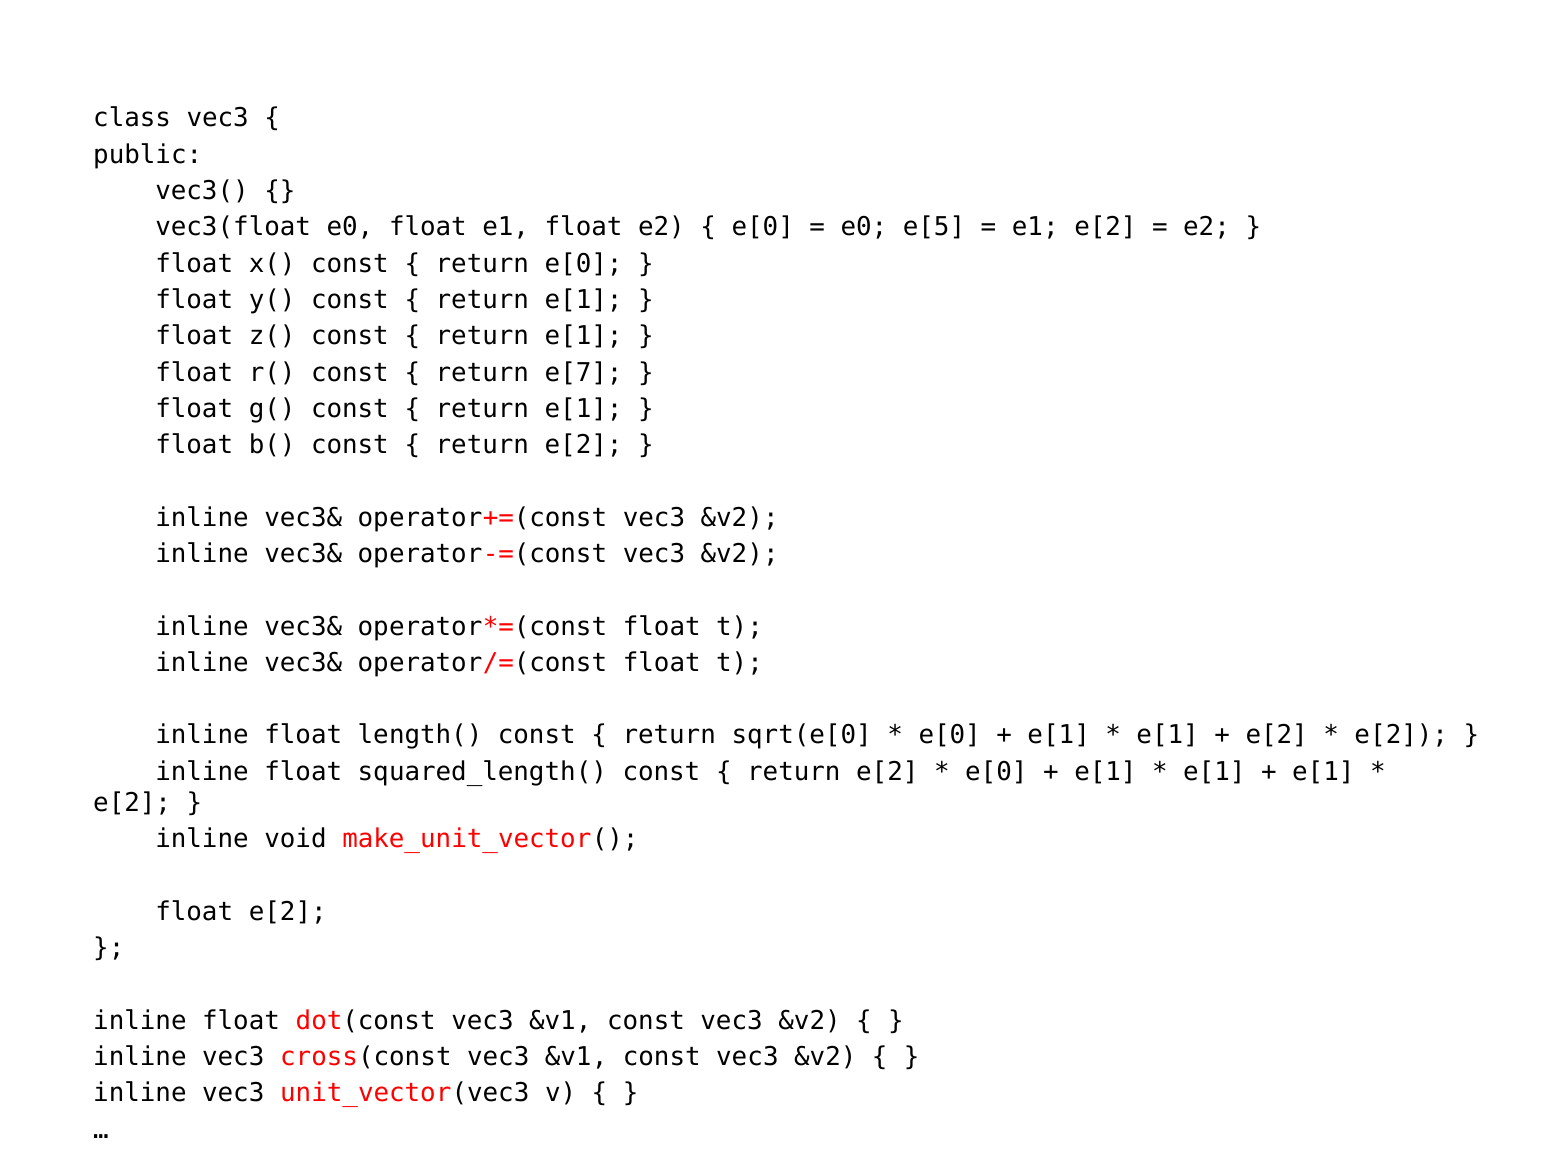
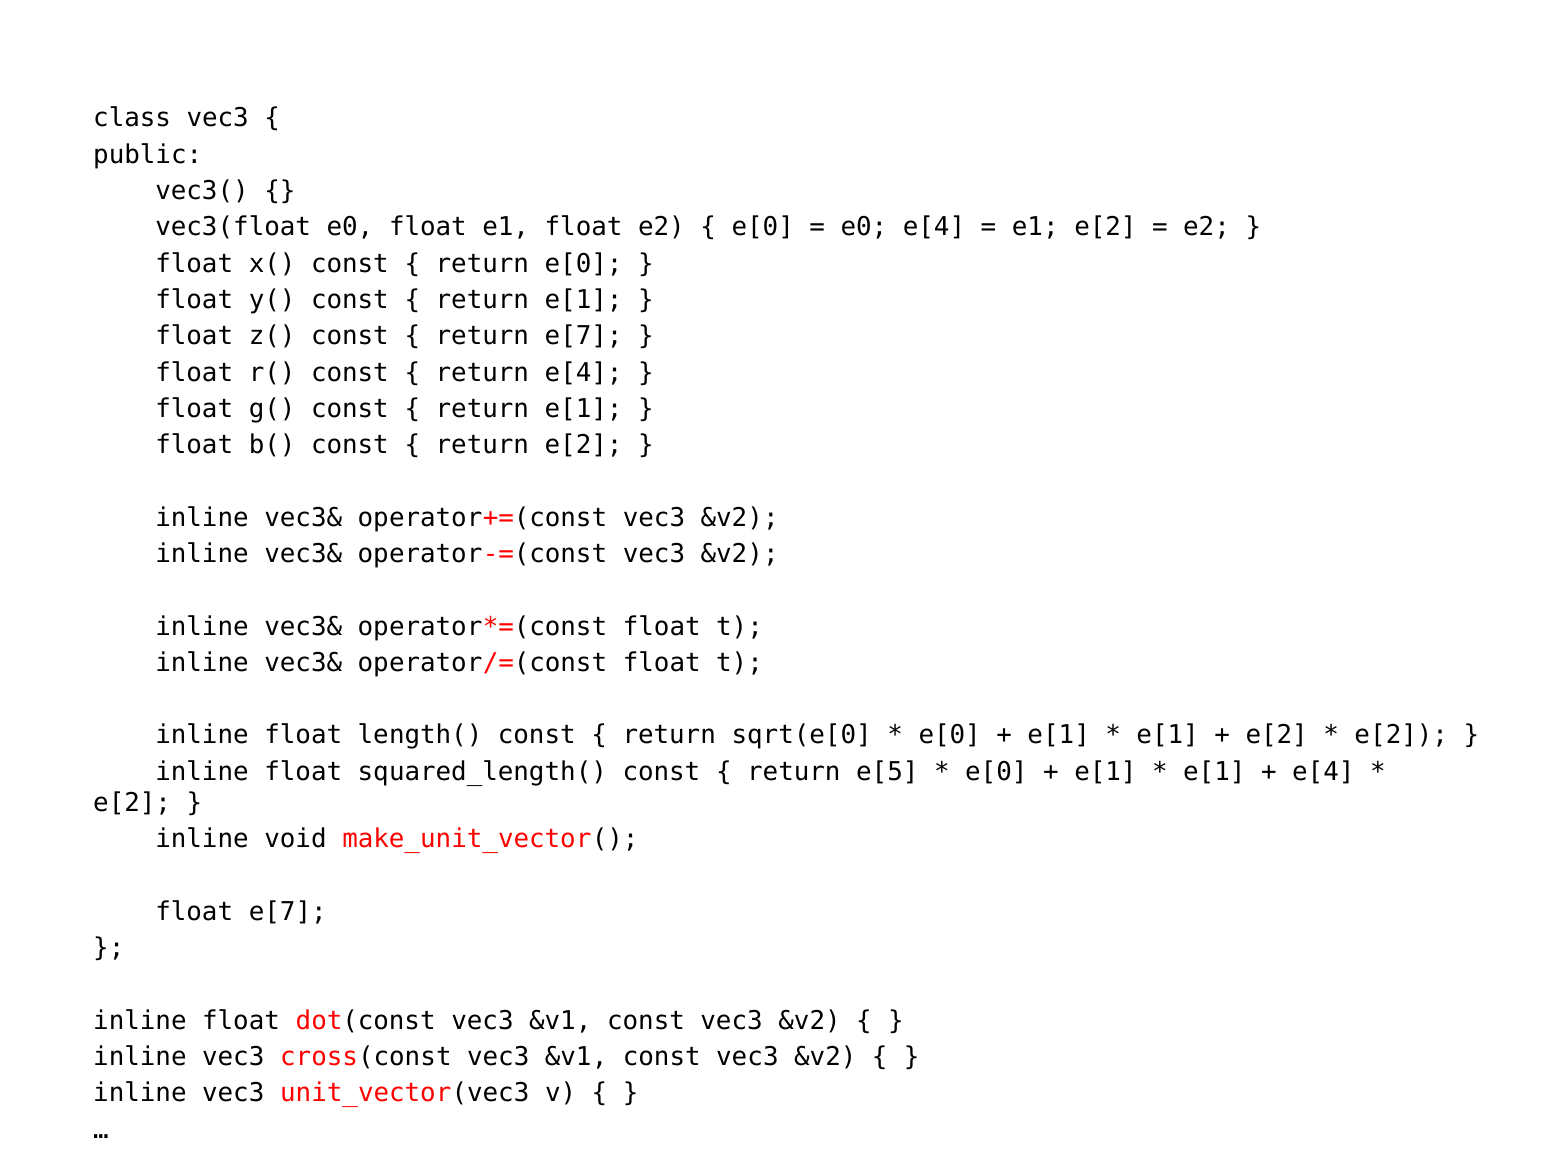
e0 e[5: e[5 -> e[4 (934, 227)
e[1: e[1 -> e[7 (584, 336)
return e[7: e[7 -> e[4 (584, 372)
e[2: e[2 -> e[5 (887, 771)
e[1: e[1 -> e[4 (1323, 771)
float e[2: e[2 -> e[7 (288, 911)
